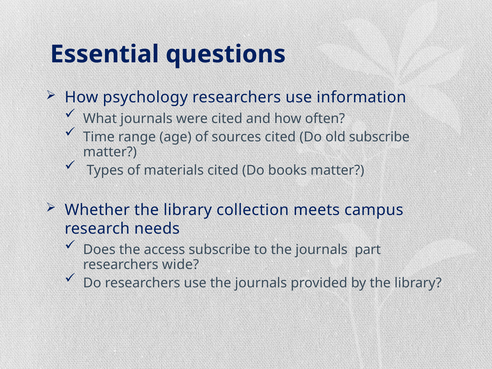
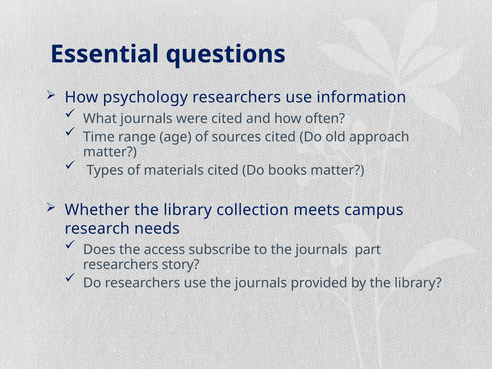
old subscribe: subscribe -> approach (379, 137)
wide: wide -> story (181, 265)
